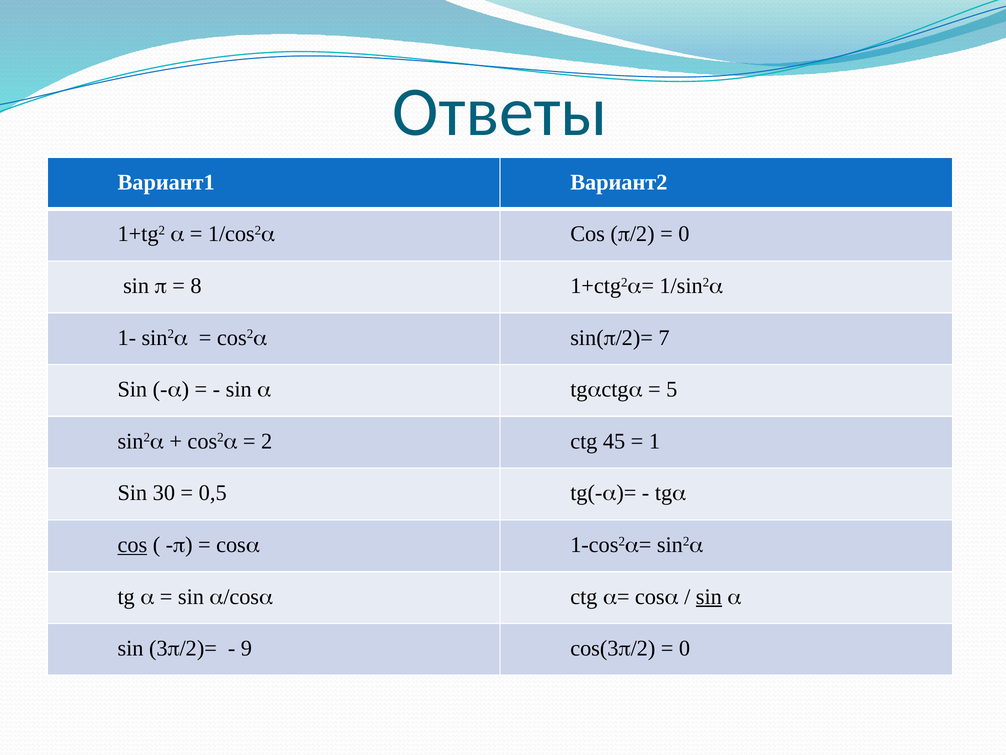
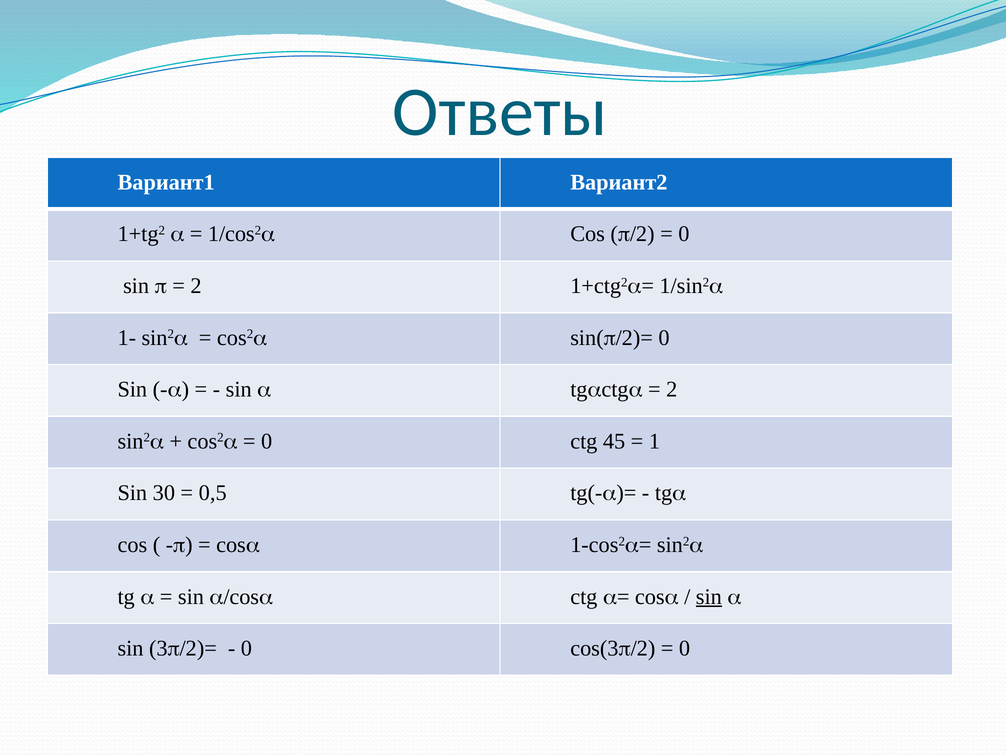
8: 8 -> 2 (196, 286)
sin(/2)= 7: 7 -> 0 (664, 337)
5: 5 -> 2 (672, 389)
2: 2 -> 0 (267, 441)
cos underline: present -> none (132, 545)
9: 9 -> 0 (246, 648)
